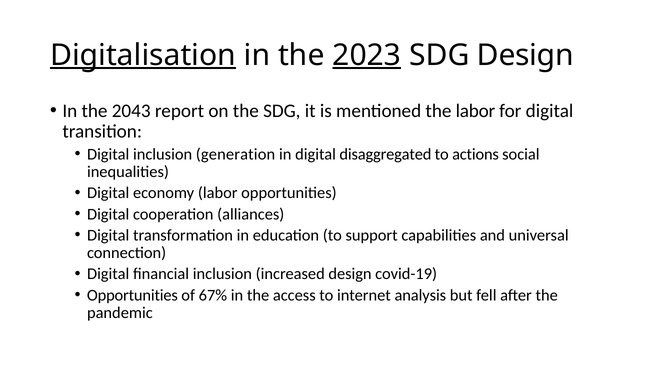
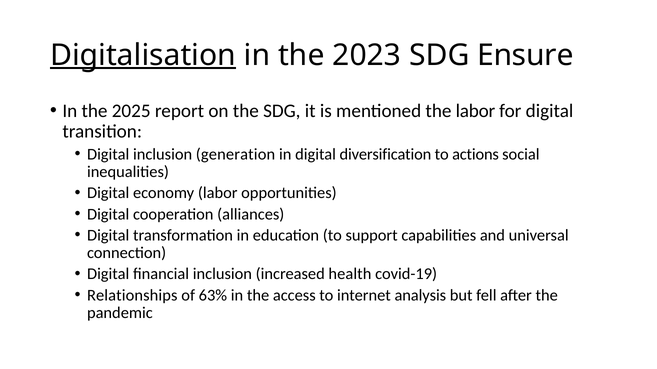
2023 underline: present -> none (367, 55)
SDG Design: Design -> Ensure (525, 55)
2043: 2043 -> 2025 (131, 111)
disaggregated: disaggregated -> diversification (385, 154)
increased design: design -> health (350, 274)
Opportunities: Opportunities -> Relationships (132, 296)
67%: 67% -> 63% (213, 296)
